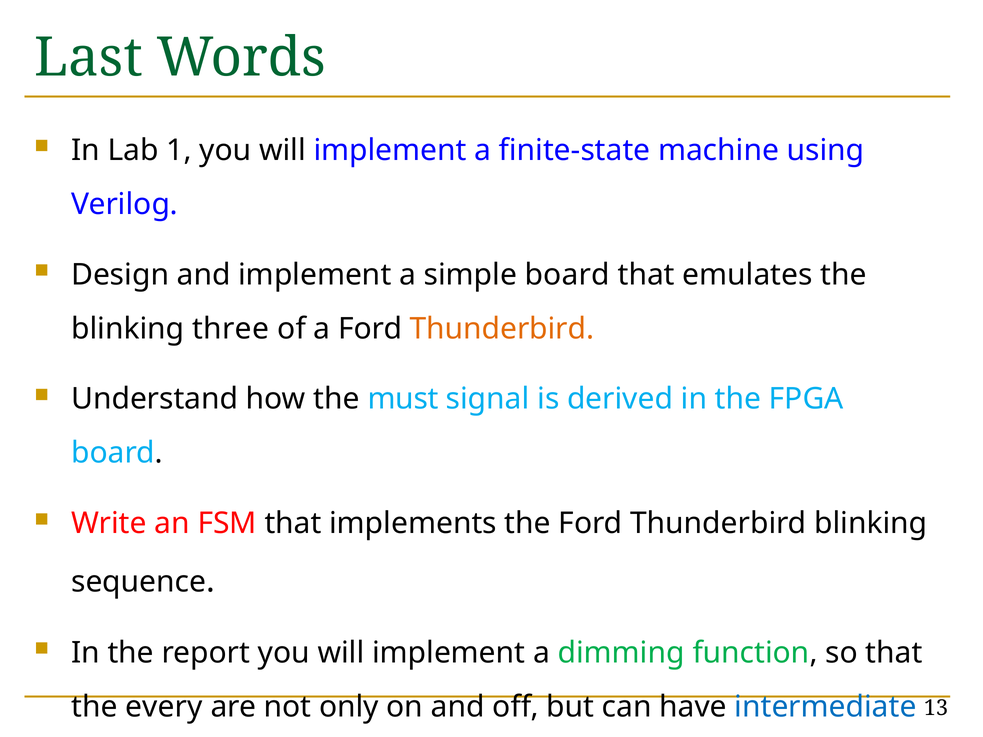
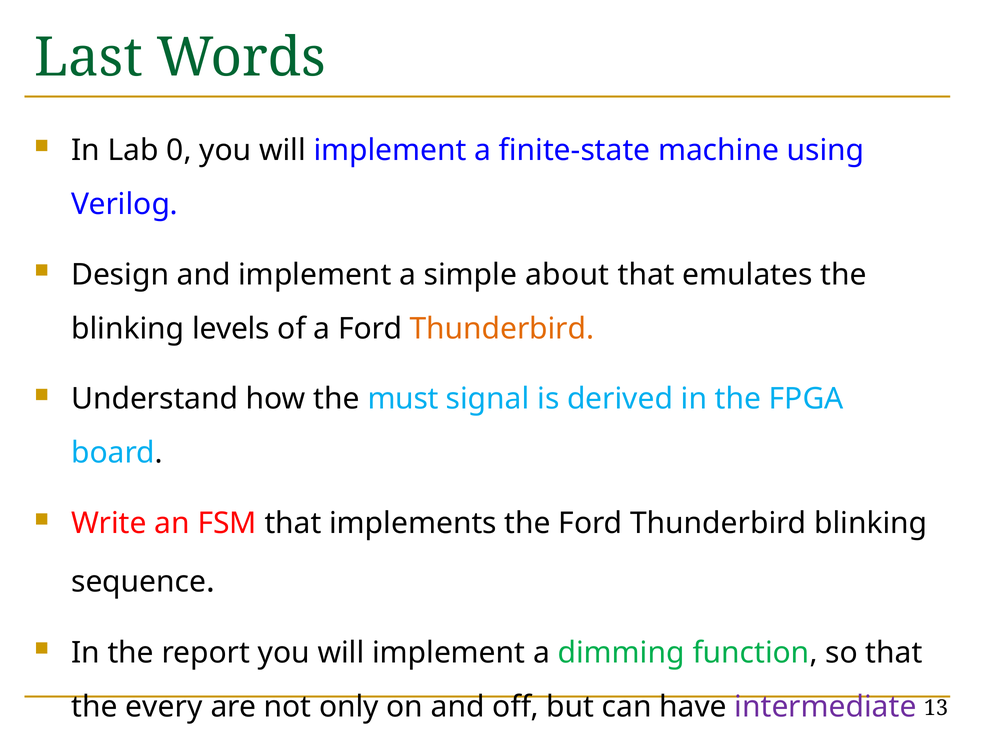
1: 1 -> 0 (179, 150)
simple board: board -> about (567, 275)
blinking three: three -> levels (231, 329)
intermediate colour: blue -> purple (826, 707)
